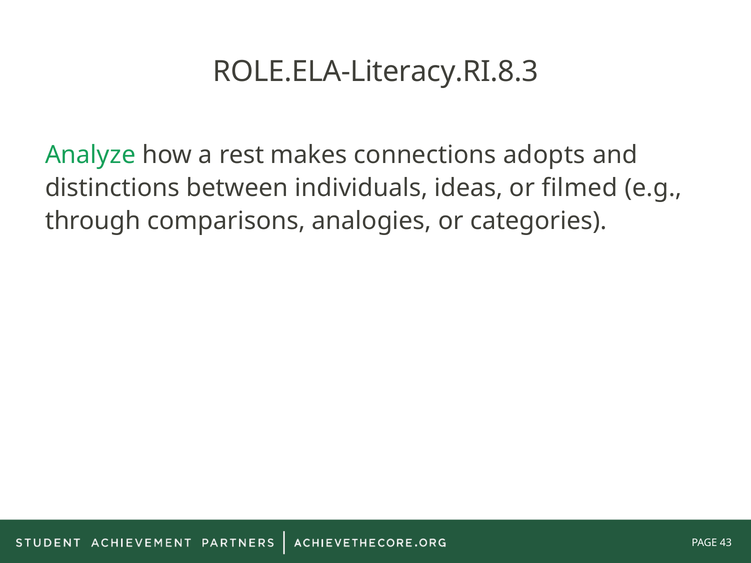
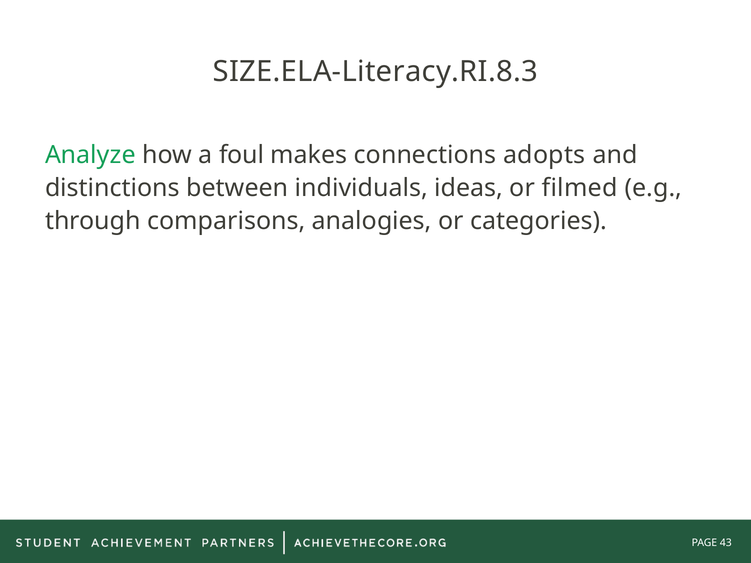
ROLE.ELA-Literacy.RI.8.3: ROLE.ELA-Literacy.RI.8.3 -> SIZE.ELA-Literacy.RI.8.3 (375, 72)
rest: rest -> foul (242, 155)
